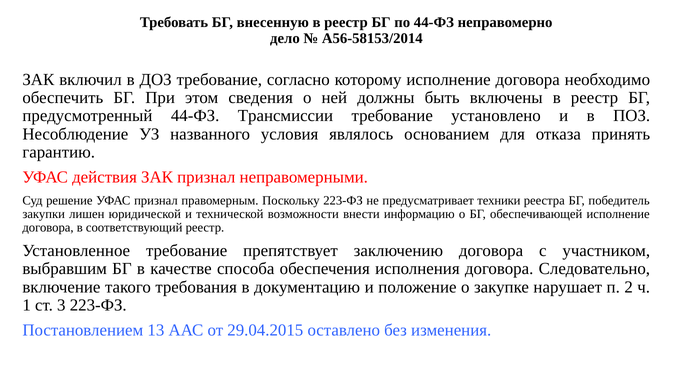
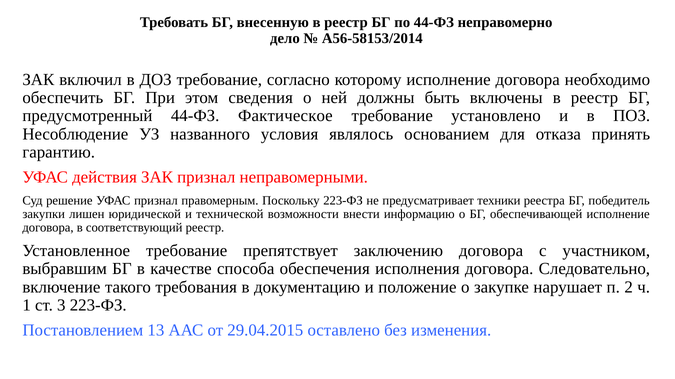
Трансмиссии: Трансмиссии -> Фактическое (285, 116)
